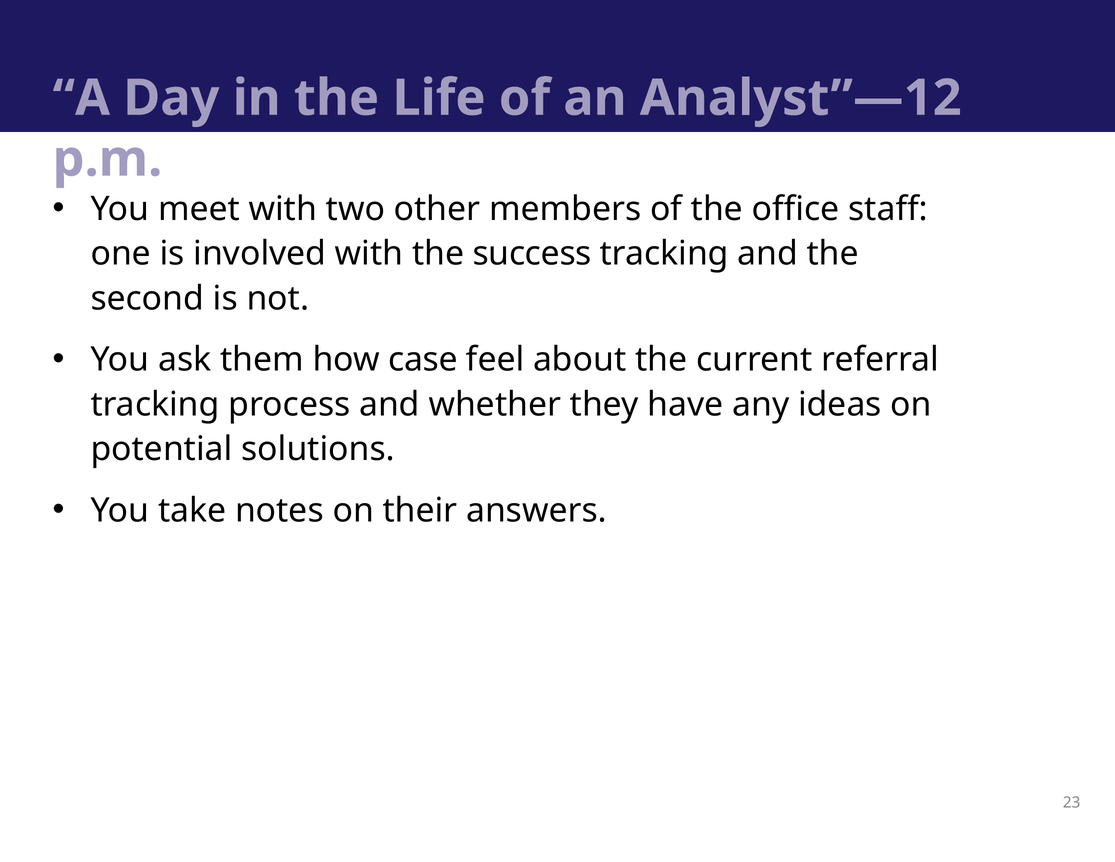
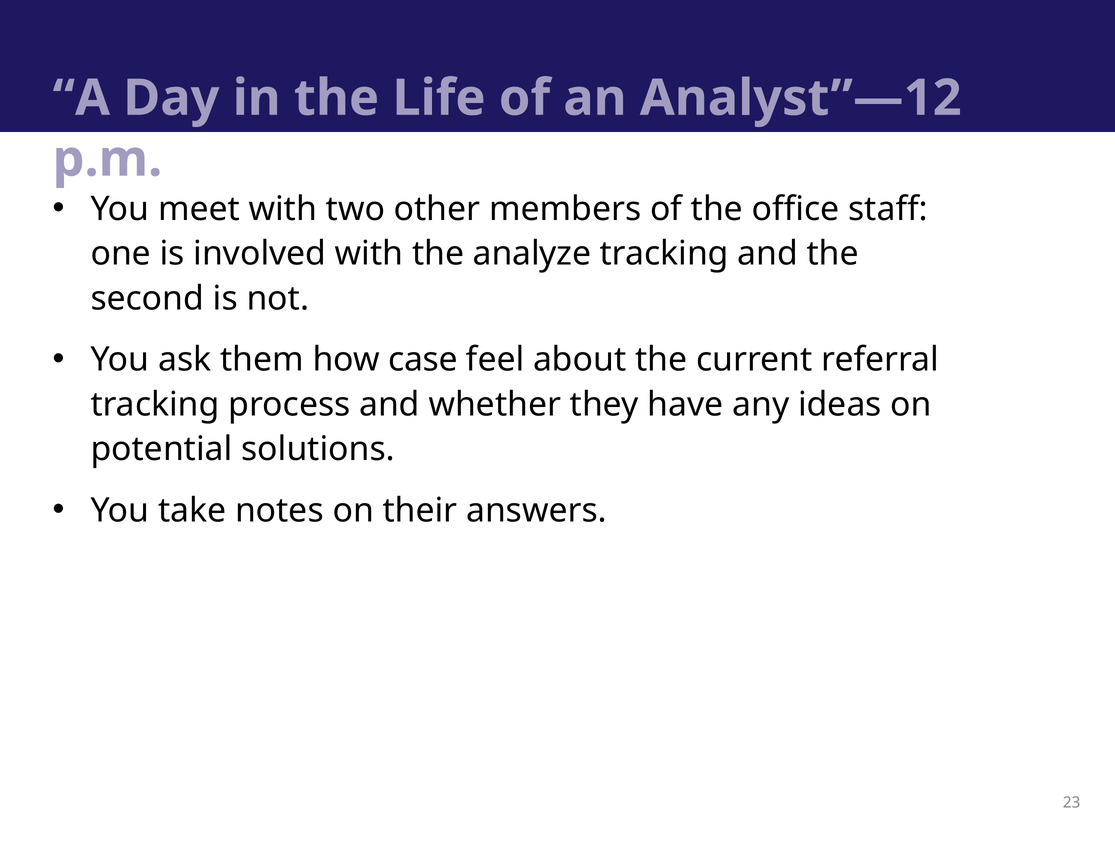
success: success -> analyze (532, 254)
